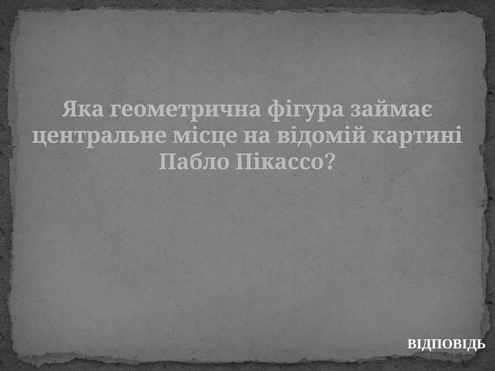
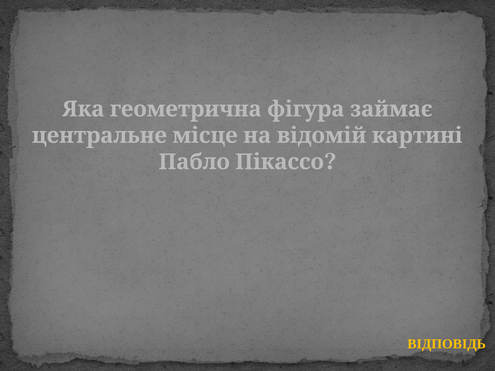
ВІДПОВІДЬ colour: white -> yellow (447, 344)
